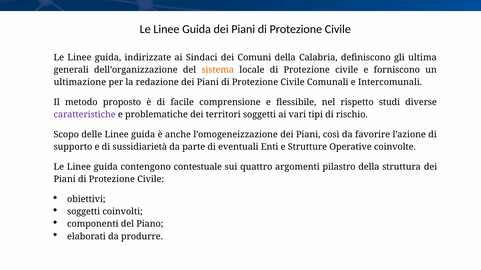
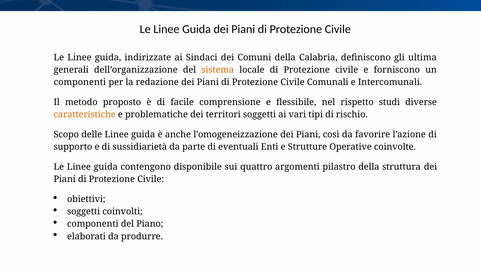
ultimazione: ultimazione -> componenti (80, 82)
caratteristiche colour: purple -> orange (85, 115)
contestuale: contestuale -> disponibile (198, 167)
